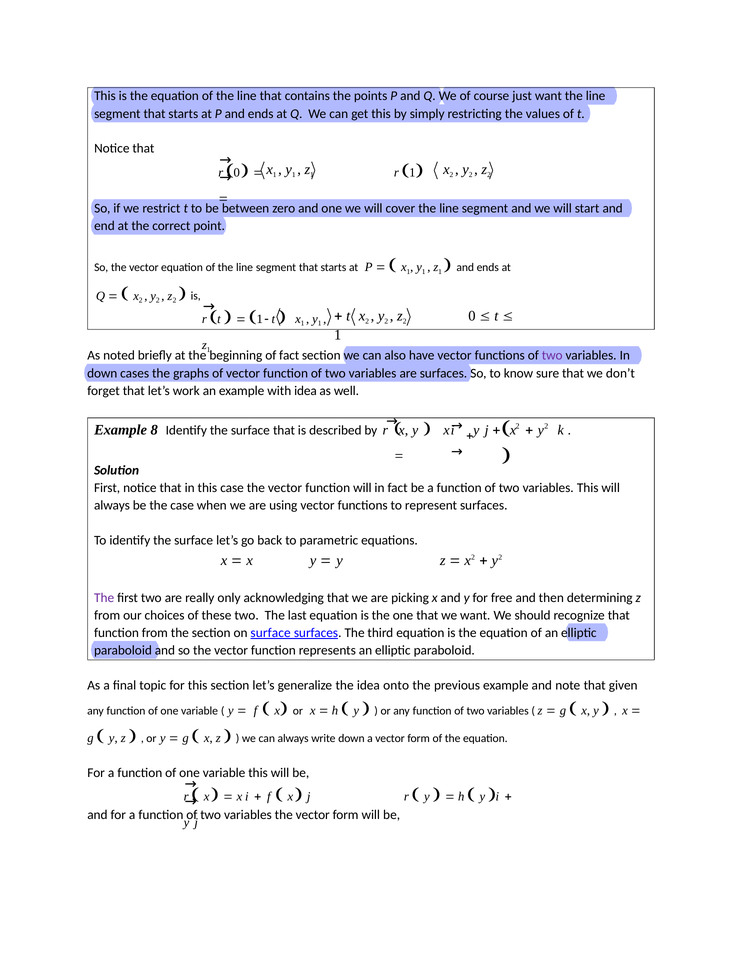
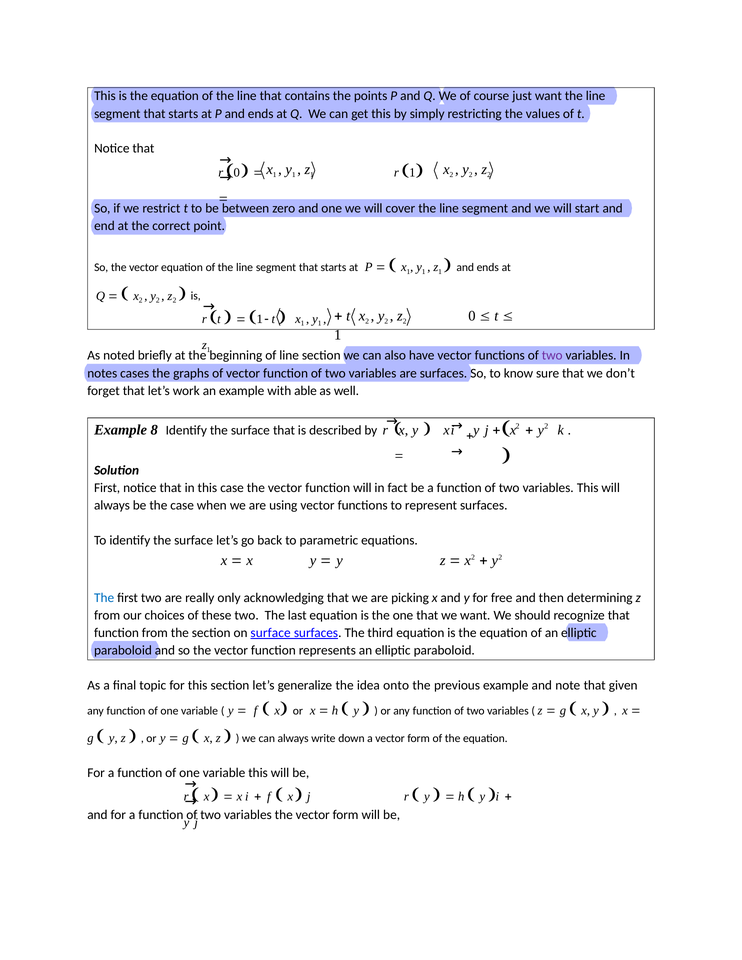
of fact: fact -> line (289, 356)
down: down -> notes (102, 373)
with idea: idea -> able (305, 391)
The colour: purple -> blue (104, 598)
